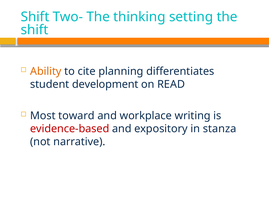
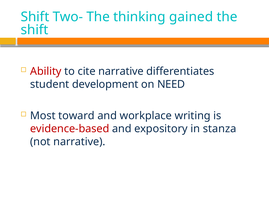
setting: setting -> gained (191, 17)
Ability colour: orange -> red (46, 71)
cite planning: planning -> narrative (121, 71)
READ: READ -> NEED (171, 84)
